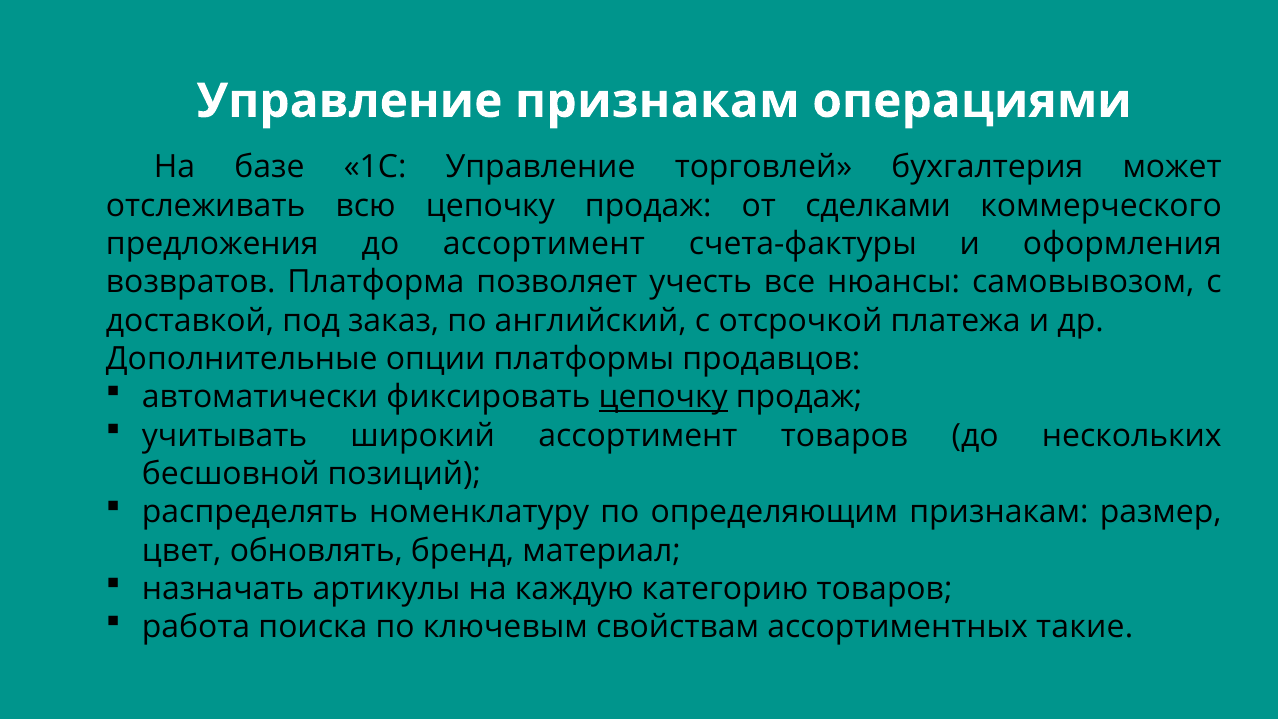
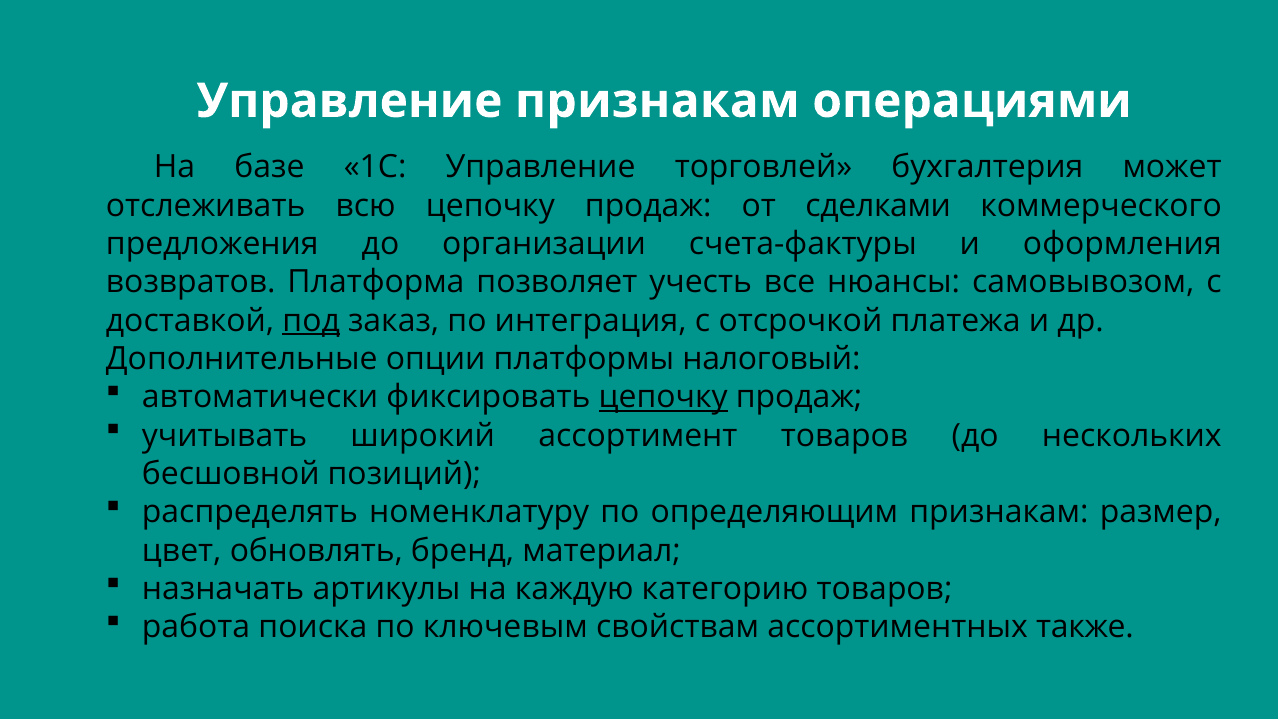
до ассортимент: ассортимент -> организации (544, 244)
под underline: none -> present (311, 320)
английский: английский -> интеграция (591, 320)
продавцов: продавцов -> налоговый (771, 359)
такие: такие -> также (1085, 627)
